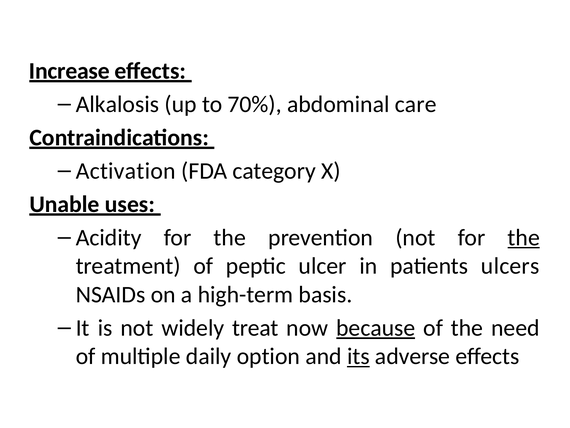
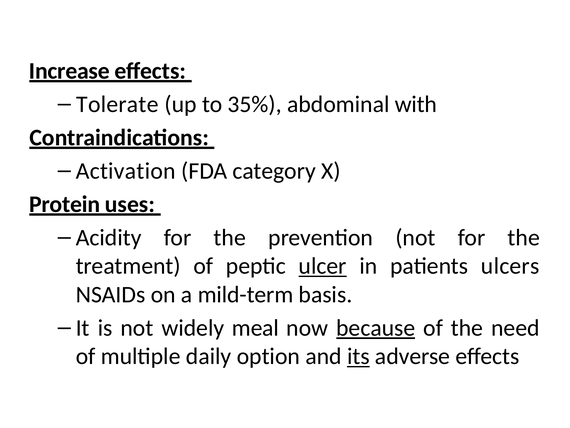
Alkalosis: Alkalosis -> Tolerate (117, 104)
70%: 70% -> 35% (255, 104)
care: care -> with (416, 104)
Unable: Unable -> Protein (65, 204)
the underline: present -> none (524, 237)
ulcer underline: none -> present (323, 266)
high-term: high-term -> mild-term (246, 294)
treat: treat -> meal (255, 328)
